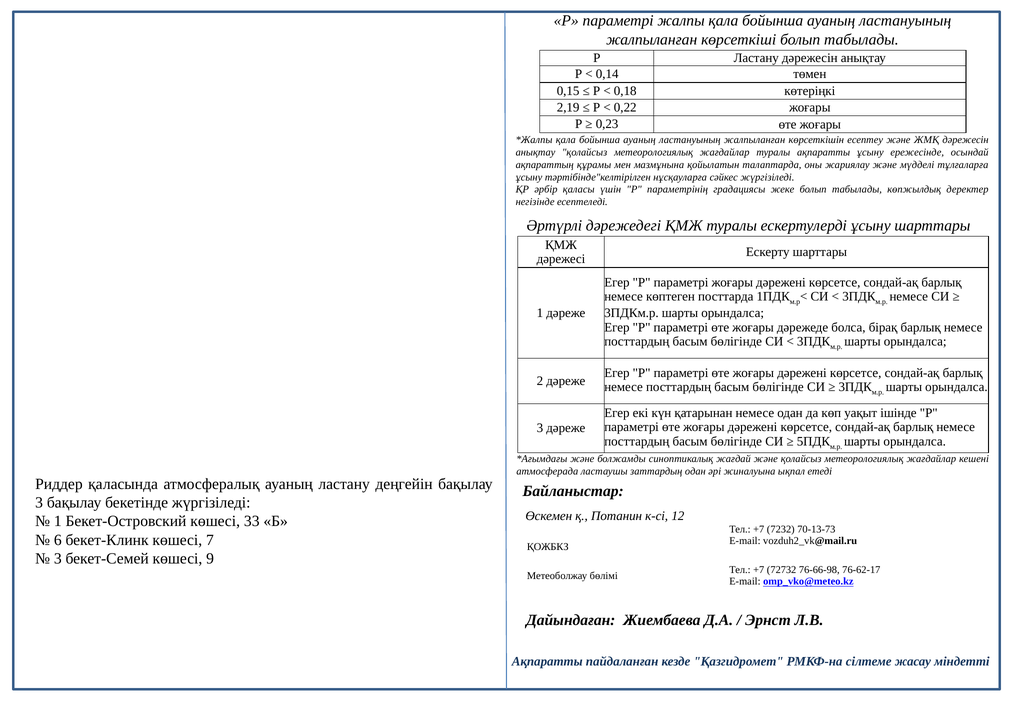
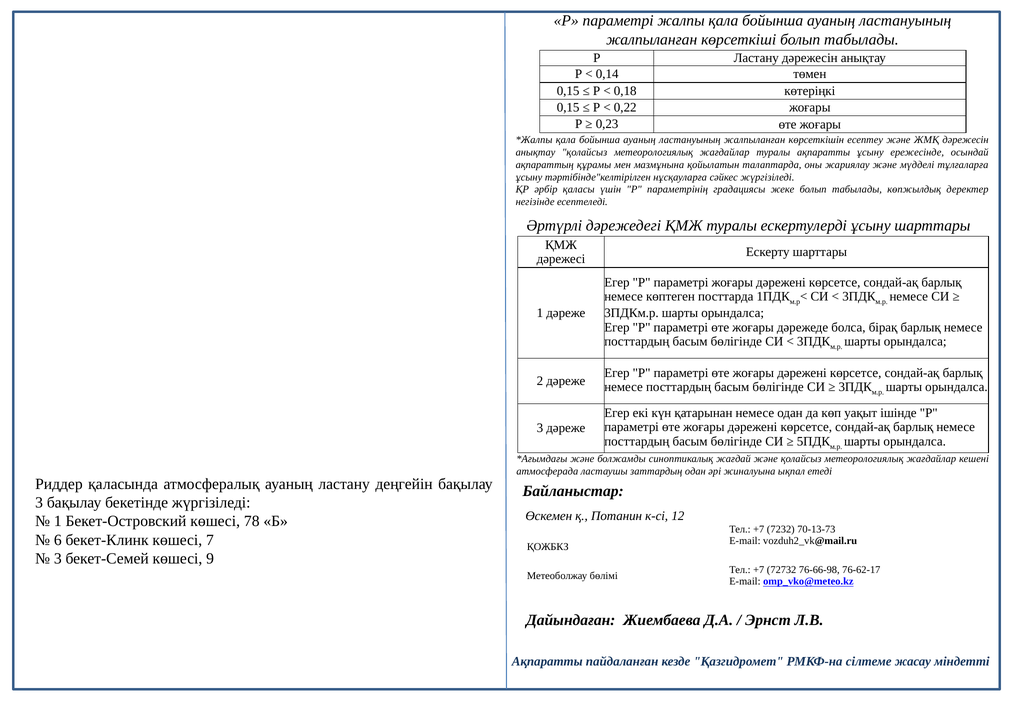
2,19: 2,19 -> 0,15 (568, 107)
33: 33 -> 78 (252, 522)
